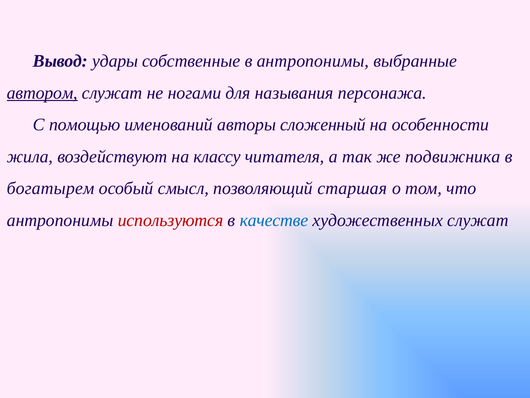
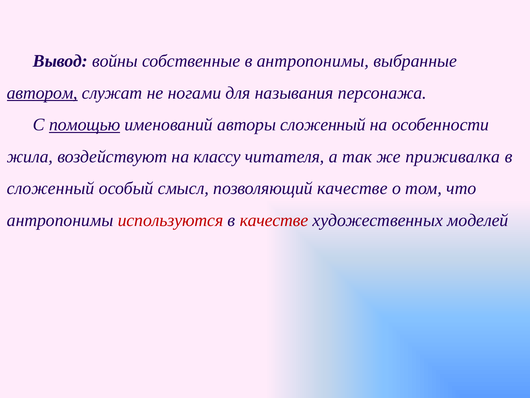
удары: удары -> войны (115, 61)
помощью underline: none -> present (85, 125)
подвижника: подвижника -> приживалка (453, 156)
богатырем: богатырем -> сложенный (51, 188)
позволяющий старшая: старшая -> качестве (352, 188)
качестве colour: blue -> red (274, 220)
художественных служат: служат -> моделей (478, 220)
